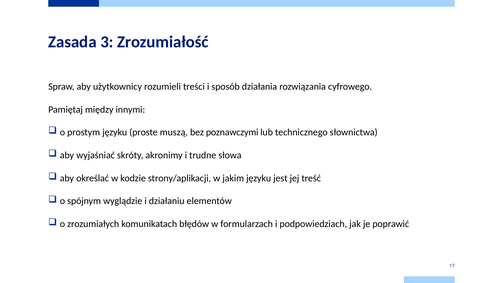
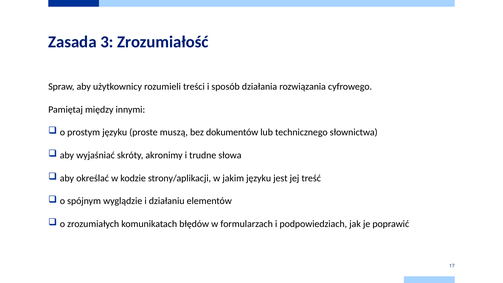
poznawczymi: poznawczymi -> dokumentów (232, 132)
